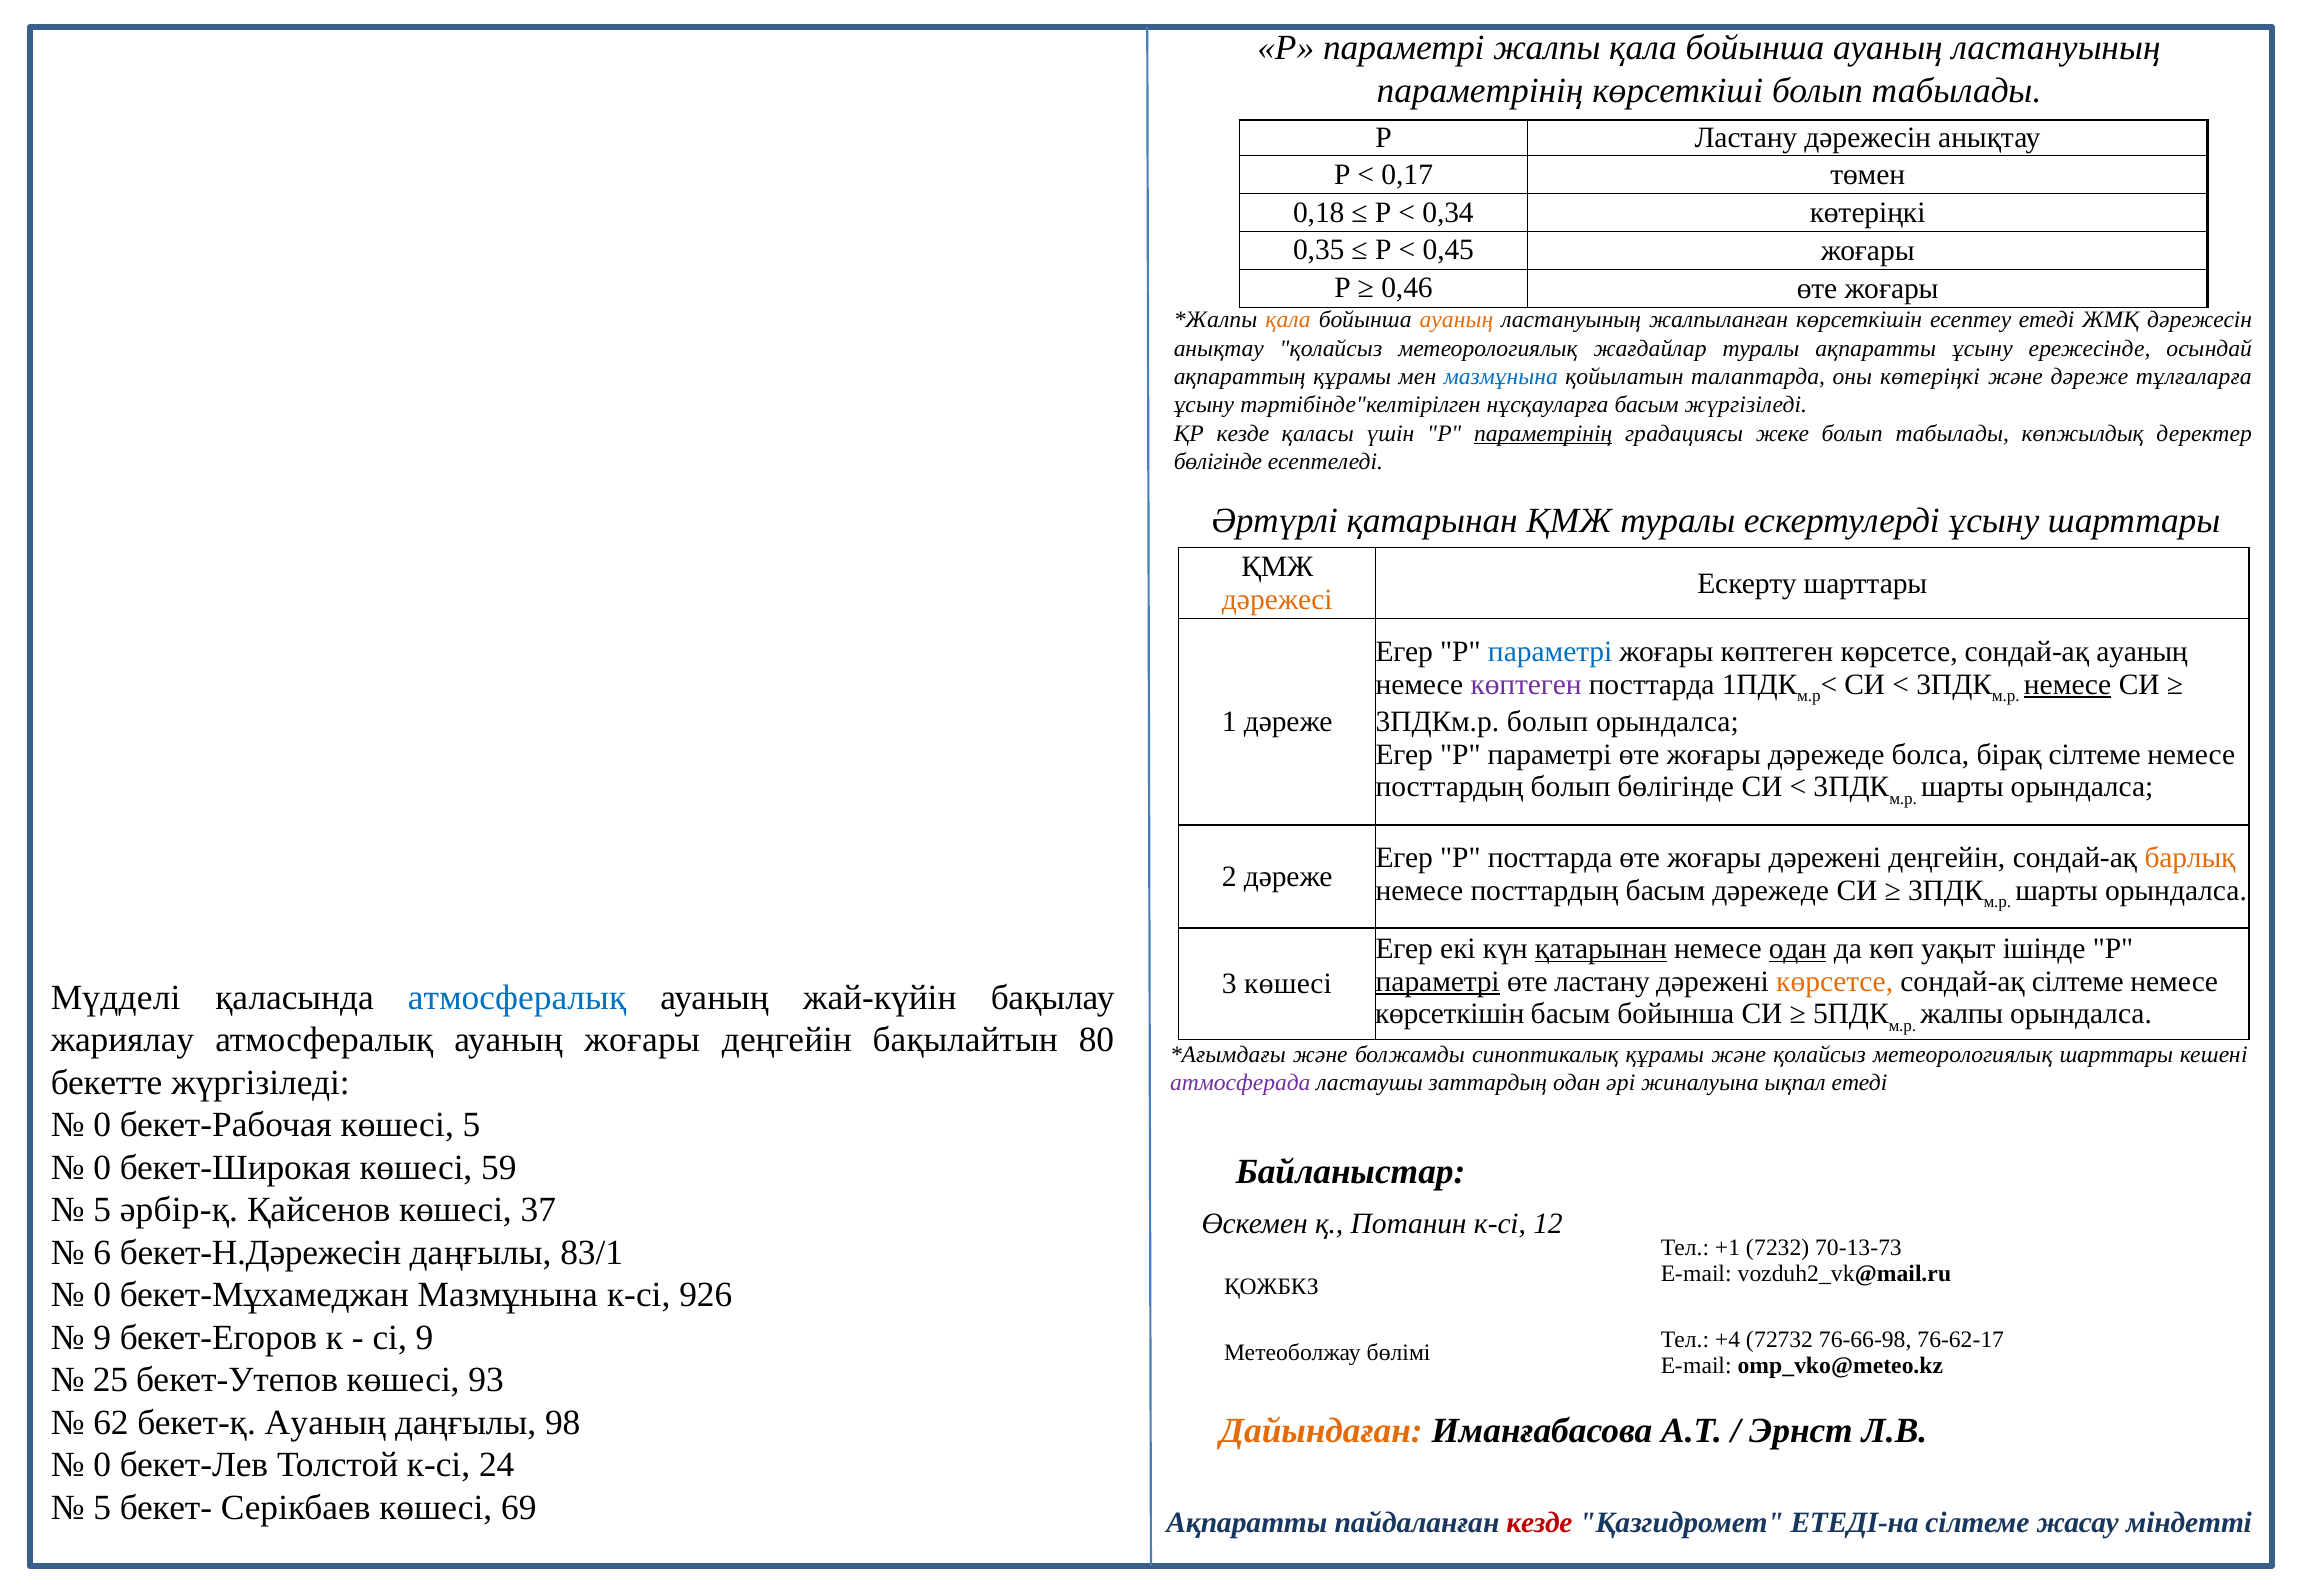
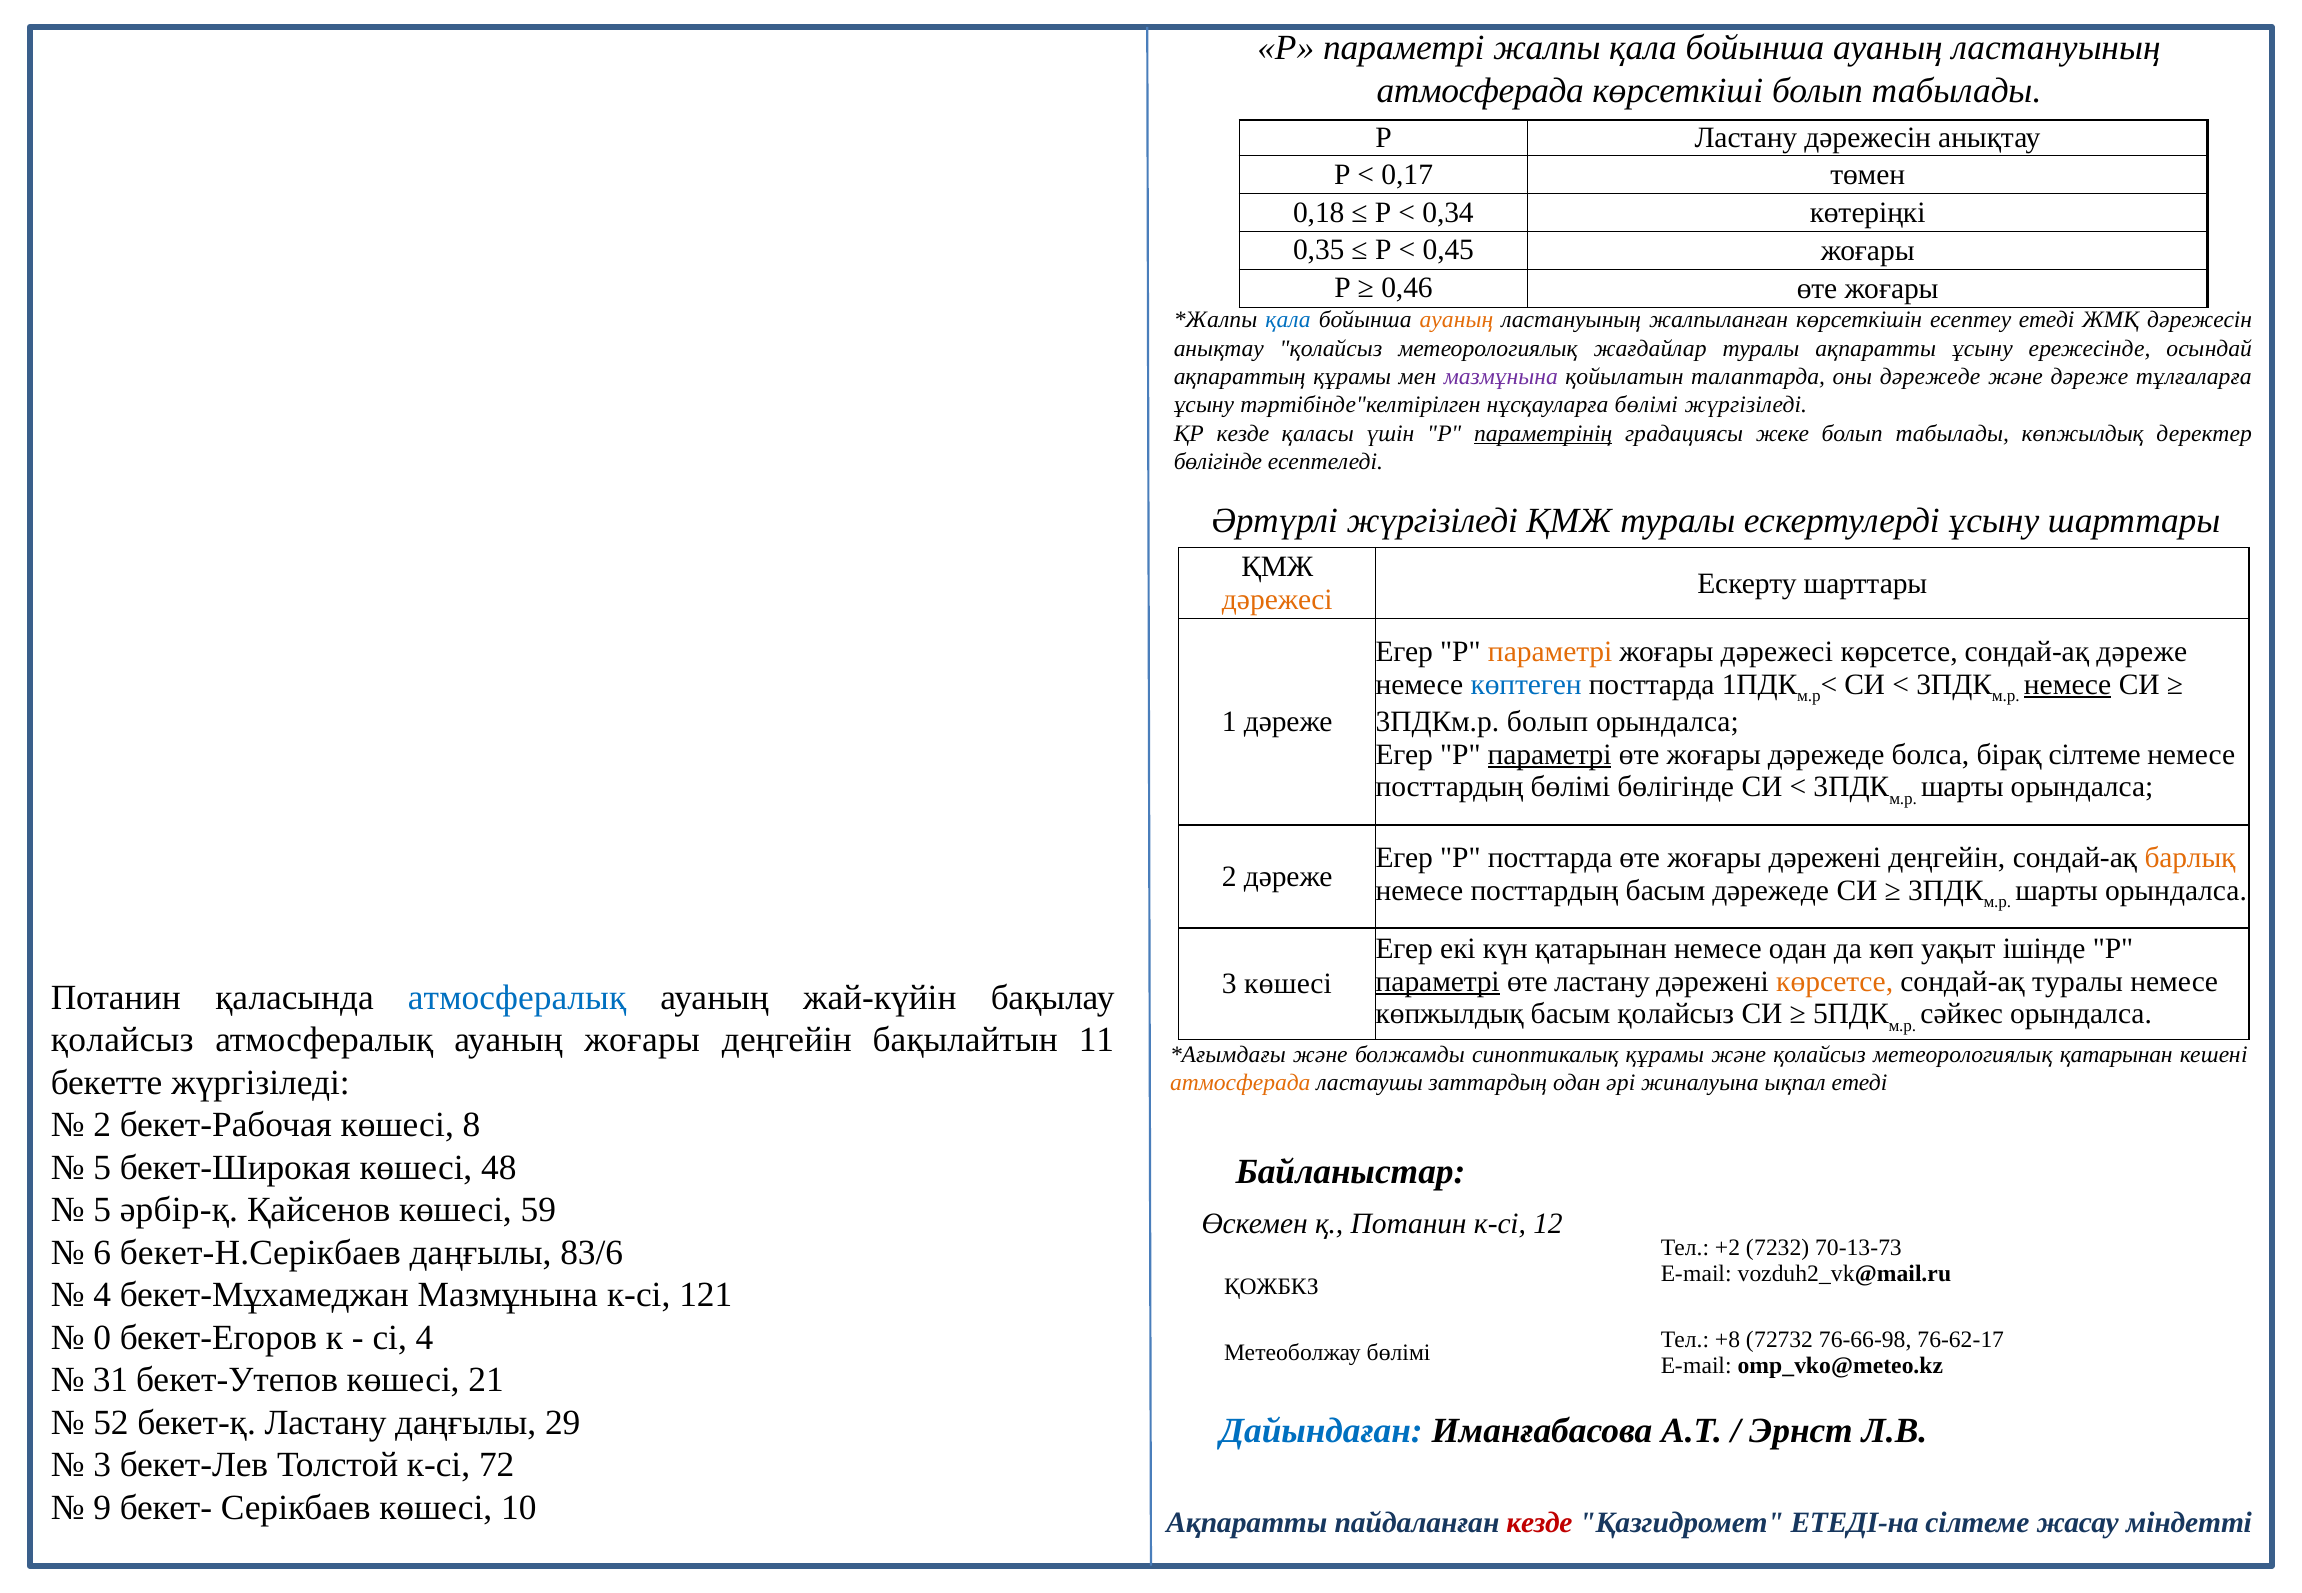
параметрінің: параметрінің -> атмосферада (1480, 91)
қала colour: orange -> blue (1288, 320)
мазмұнына colour: blue -> purple (1501, 377)
оны көтеріңкі: көтеріңкі -> дәрежеде (1930, 377)
нұсқауларға басым: басым -> бөлімі (1646, 405)
Әртүрлі қатарынан: қатарынан -> жүргізіледі (1432, 521)
параметрі colour: blue -> orange (1550, 652)
жоғары көптеген: көптеген -> дәрежесі (1777, 652)
сондай-ақ ауаның: ауаның -> дәреже (2142, 652)
көптеген colour: purple -> blue (1526, 685)
параметрі underline: none -> present (1550, 755)
посттардың болып: болып -> бөлімі (1570, 787)
қатарынан underline: present -> none (1601, 949)
одан underline: present -> none (1798, 949)
сондай-ақ сілтеме: сілтеме -> туралы (2078, 982)
Мүдделі: Мүдделі -> Потанин (116, 998)
көрсеткішін: көрсеткішін -> көпжылдық (1450, 1014)
басым бойынша: бойынша -> қолайсыз (1676, 1014)
жалпы: жалпы -> сәйкес (1962, 1014)
жариялау: жариялау -> қолайсыз (122, 1041)
80: 80 -> 11 (1096, 1041)
метеорологиялық шарттары: шарттары -> қатарынан (2116, 1055)
атмосферада colour: purple -> orange (1240, 1083)
0: 0 -> 2 (102, 1126)
көшесі 5: 5 -> 8 (472, 1126)
0: 0 -> 5 (102, 1168)
59: 59 -> 48 (499, 1168)
37: 37 -> 59 (538, 1211)
бекет-Н.Дәрежесін: бекет-Н.Дәрежесін -> бекет-Н.Серікбаев (260, 1253)
83/1: 83/1 -> 83/6 (592, 1253)
+1: +1 -> +2 (1727, 1248)
0: 0 -> 4 (102, 1296)
926: 926 -> 121 (706, 1296)
9: 9 -> 0 (102, 1338)
сі 9: 9 -> 4 (425, 1338)
+4: +4 -> +8 (1727, 1340)
25: 25 -> 31 (110, 1381)
93: 93 -> 21 (486, 1381)
62: 62 -> 52 (111, 1423)
бекет-қ Ауаның: Ауаның -> Ластану (326, 1423)
98: 98 -> 29 (563, 1423)
Дайындаған colour: orange -> blue (1321, 1431)
0: 0 -> 3 (102, 1466)
24: 24 -> 72 (497, 1466)
5: 5 -> 9 (102, 1508)
69: 69 -> 10 (519, 1508)
